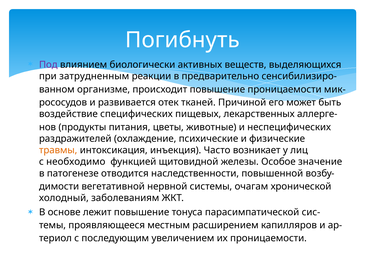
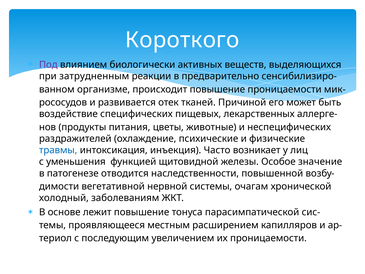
Погибнуть: Погибнуть -> Короткого (182, 40)
травмы colour: orange -> blue (58, 150)
необходимо: необходимо -> уменьшения (76, 162)
